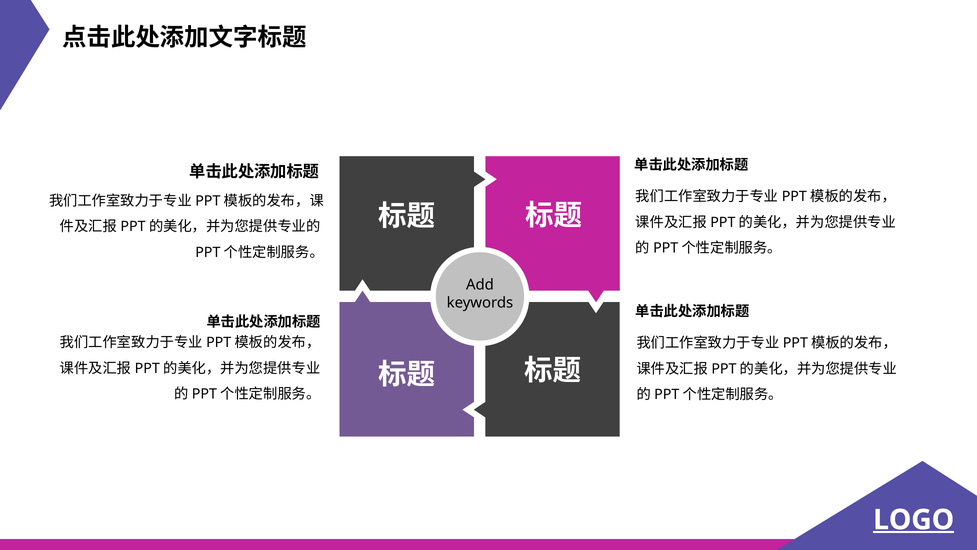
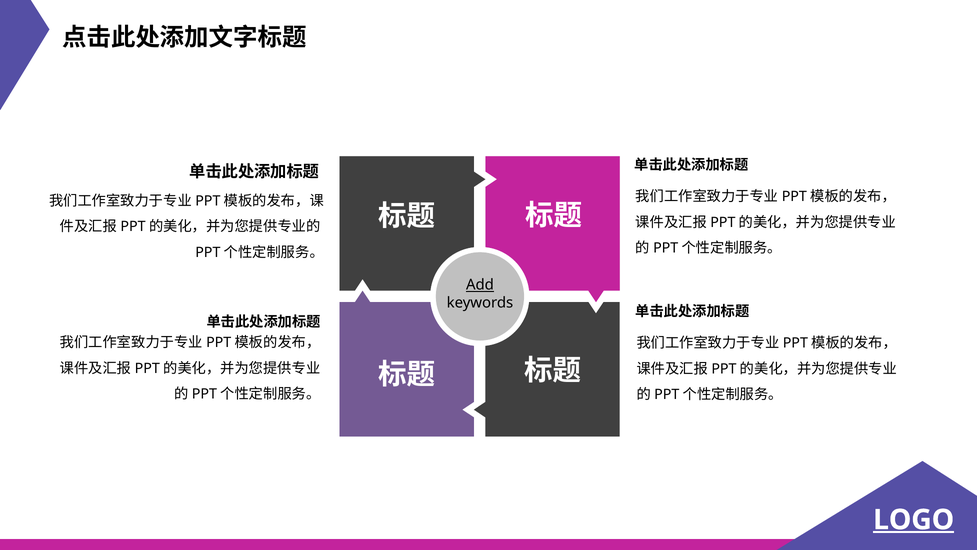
Add underline: none -> present (480, 285)
